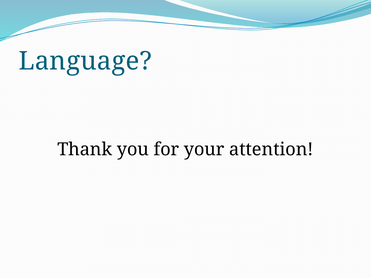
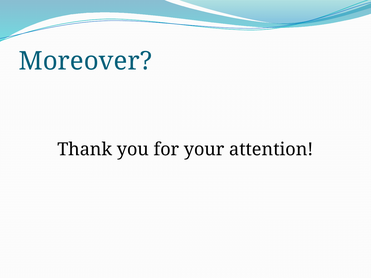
Language: Language -> Moreover (85, 61)
